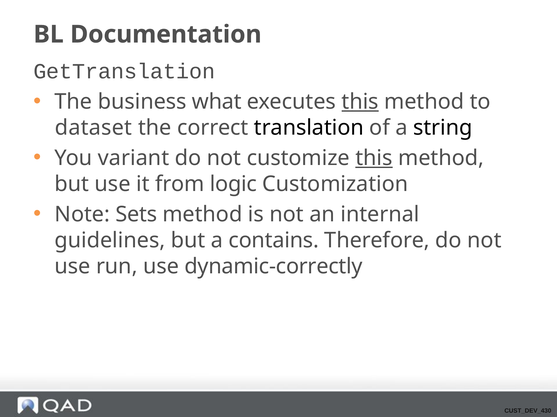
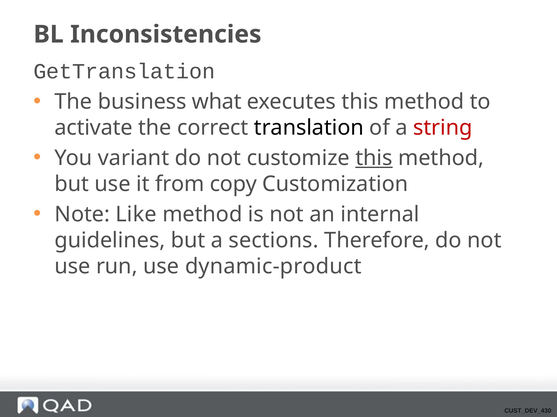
Documentation: Documentation -> Inconsistencies (166, 34)
this underline: present -> none (360, 102)
dataset: dataset -> activate (94, 128)
string colour: black -> red (443, 128)
logic: logic -> copy (233, 184)
Sets: Sets -> Like (136, 215)
contains: contains -> sections (274, 241)
dynamic-correctly: dynamic-correctly -> dynamic-product (273, 267)
